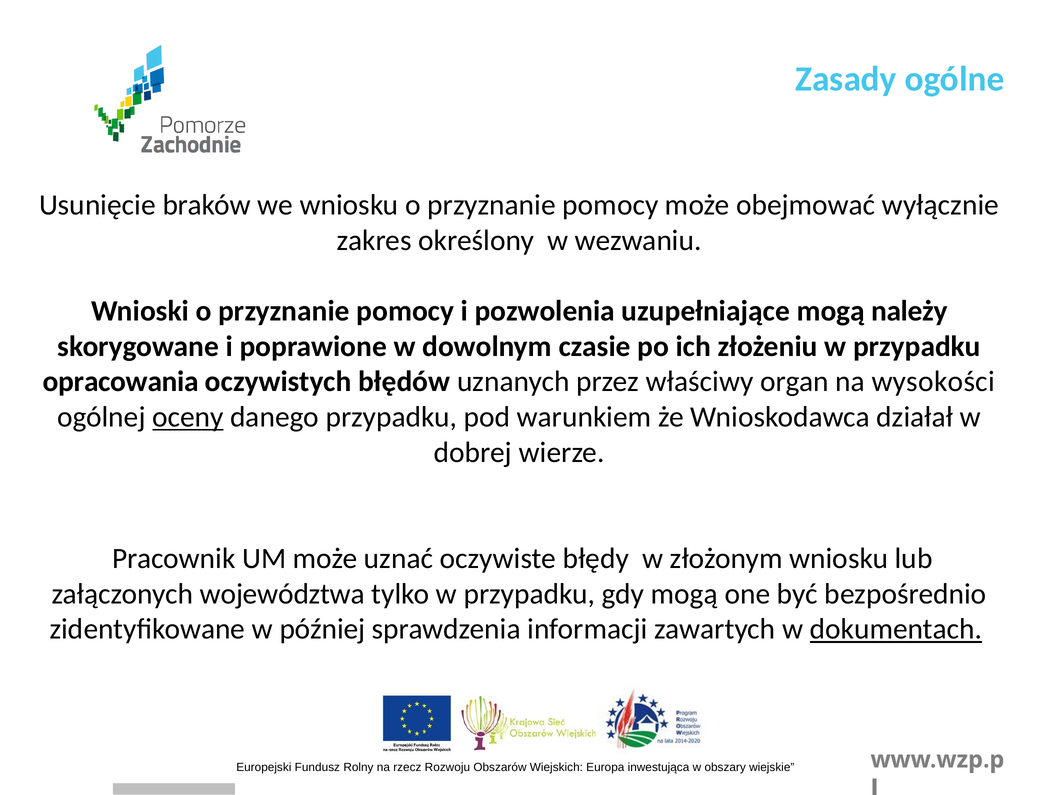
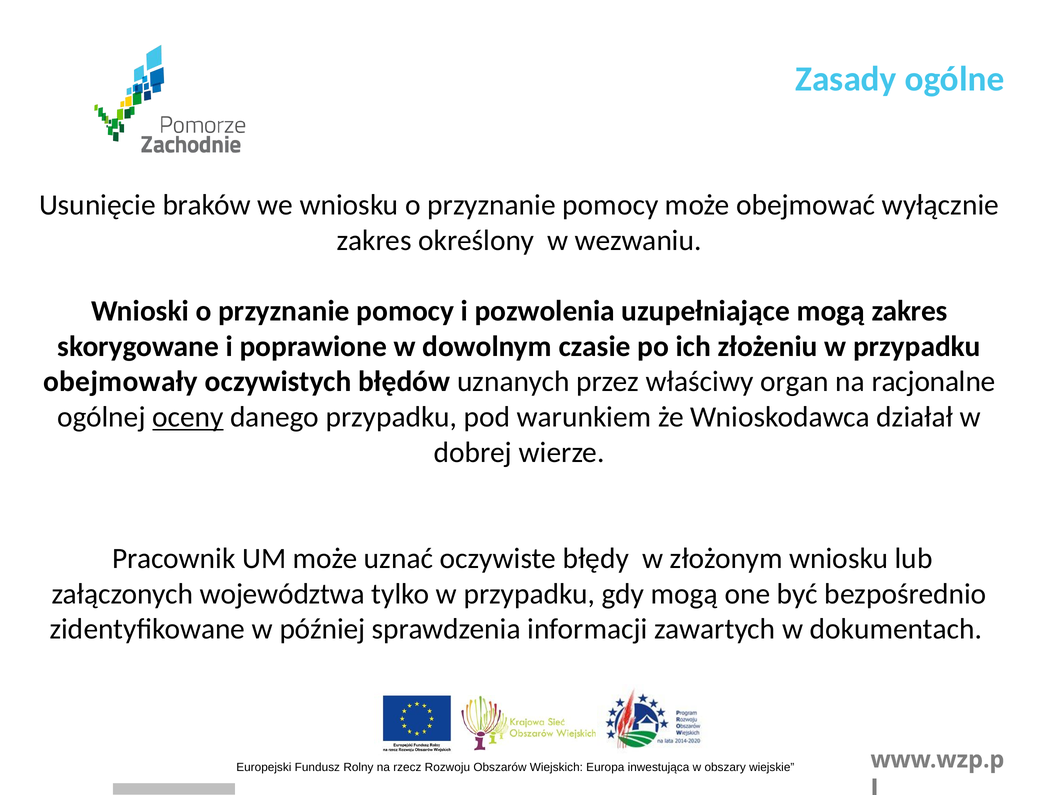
mogą należy: należy -> zakres (909, 311)
opracowania: opracowania -> obejmowały (121, 382)
wysokości: wysokości -> racjonalne (933, 382)
dokumentach underline: present -> none (896, 629)
